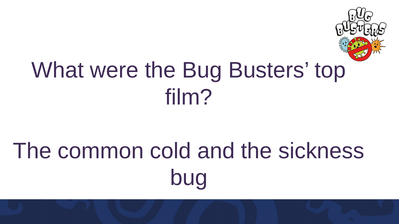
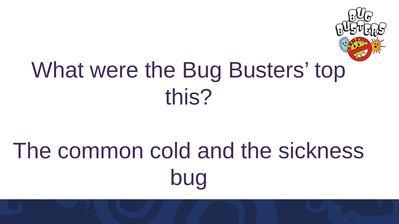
film: film -> this (189, 97)
